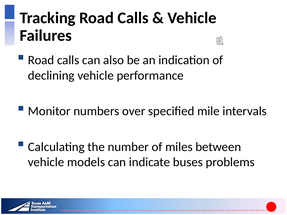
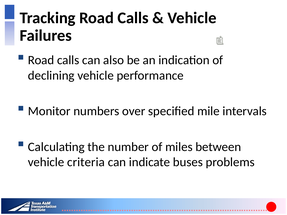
models: models -> criteria (86, 162)
